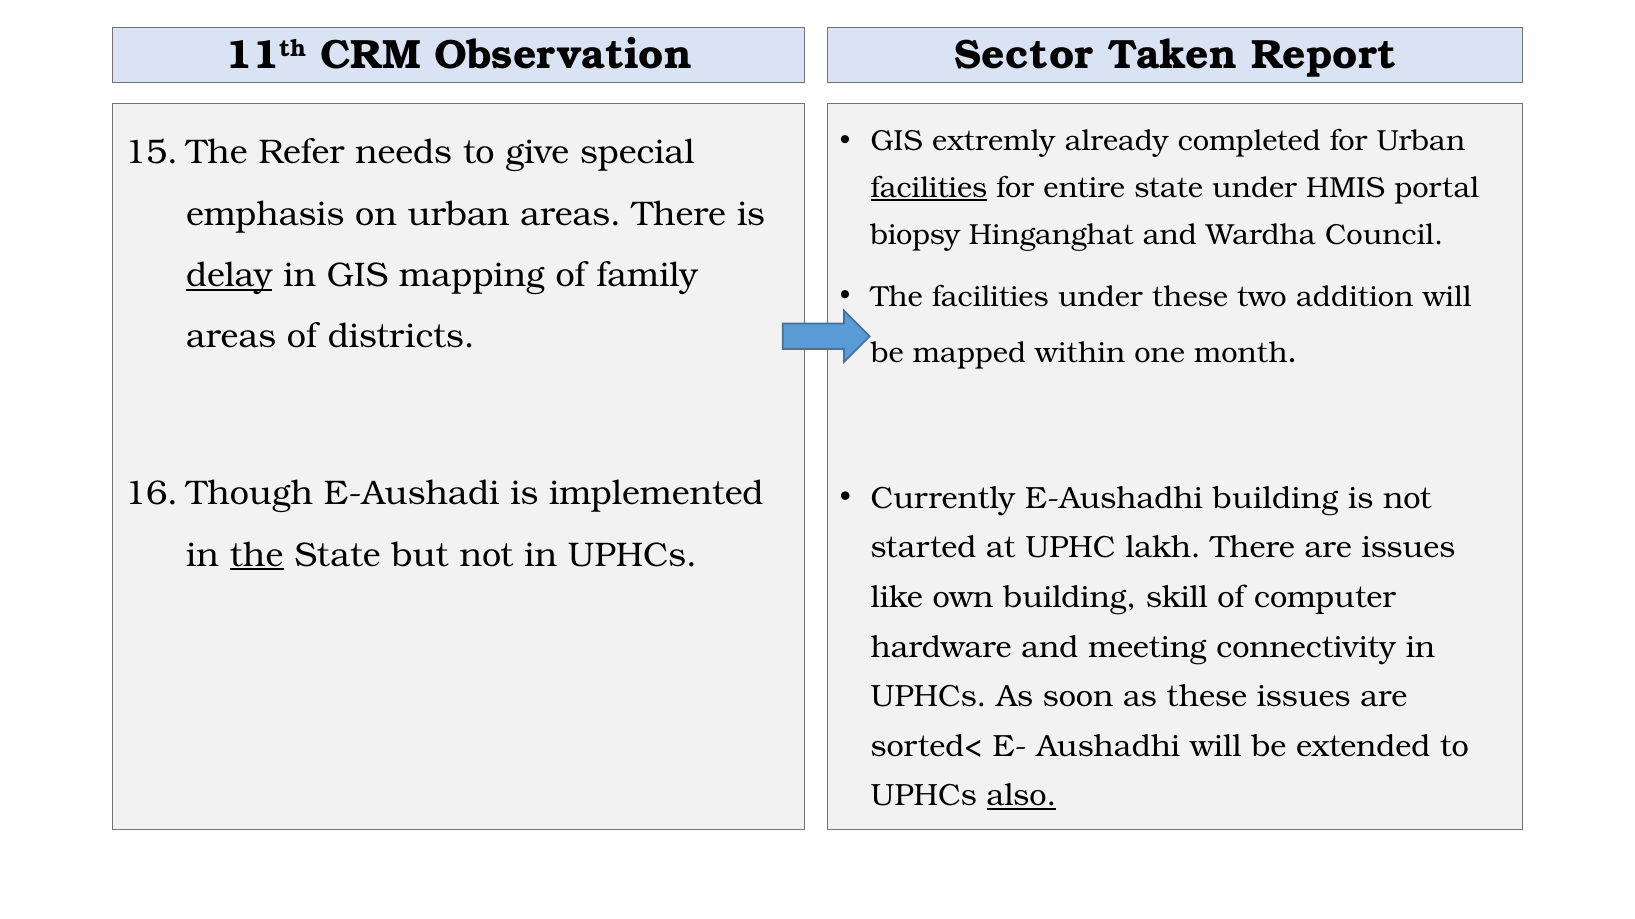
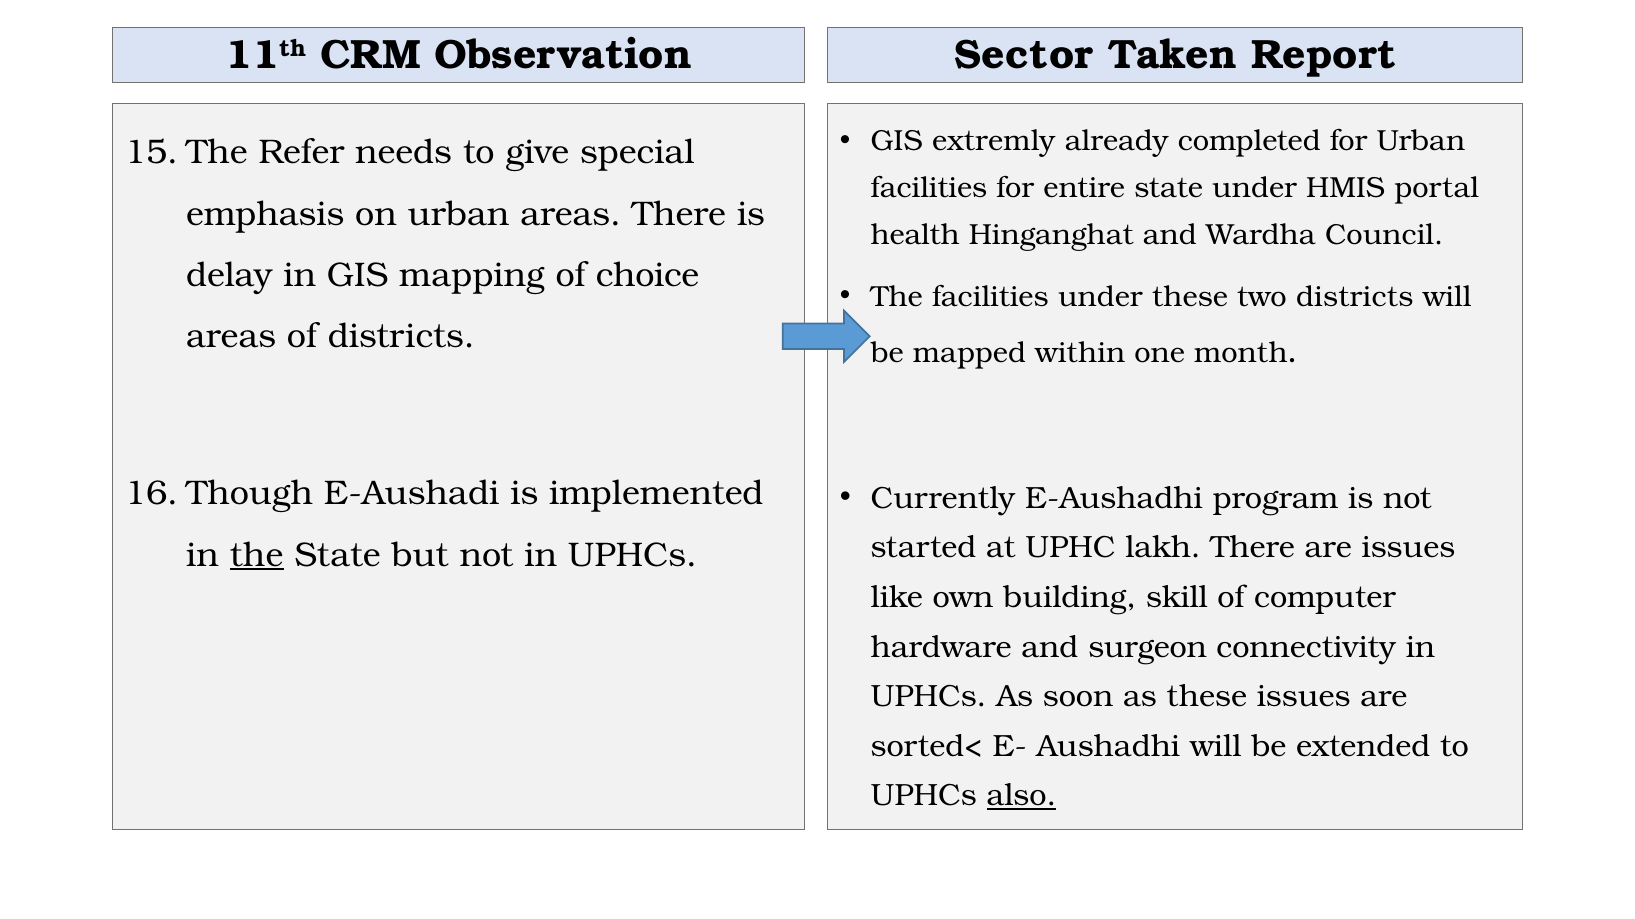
facilities underline: present -> none (929, 188)
biopsy: biopsy -> health (915, 235)
delay underline: present -> none (229, 275)
family: family -> choice (648, 275)
two addition: addition -> districts (1355, 297)
E-Aushadhi building: building -> program (1276, 499)
meeting: meeting -> surgeon (1148, 647)
